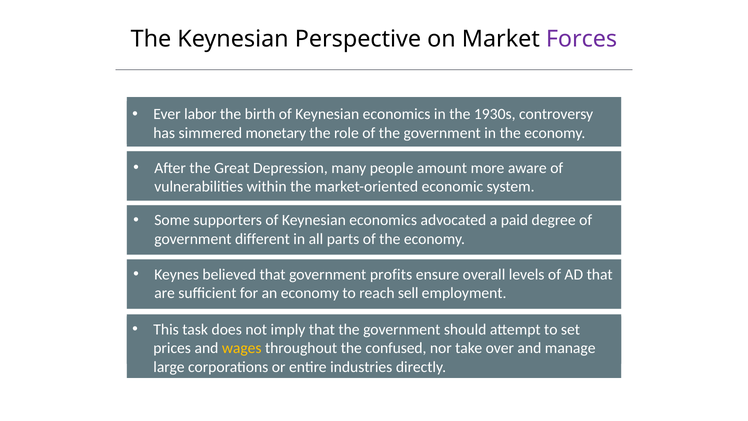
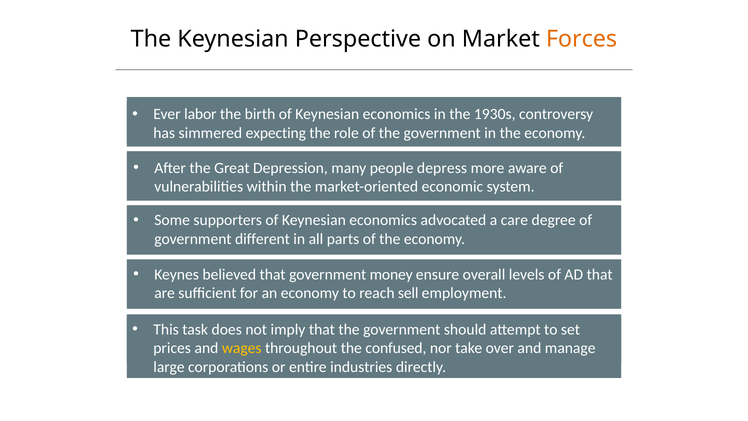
Forces colour: purple -> orange (581, 39)
monetary: monetary -> expecting (276, 133)
amount: amount -> depress (442, 168)
paid: paid -> care (514, 220)
profits: profits -> money (391, 274)
